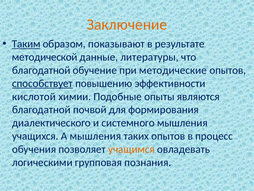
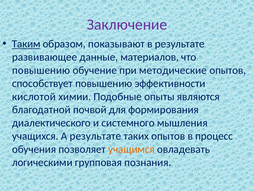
Заключение colour: orange -> purple (127, 25)
методической: методической -> развивающее (45, 57)
литературы: литературы -> материалов (150, 57)
благодатной: благодатной -> повышению (41, 70)
способствует underline: present -> none (42, 83)
А мышления: мышления -> результате (95, 136)
